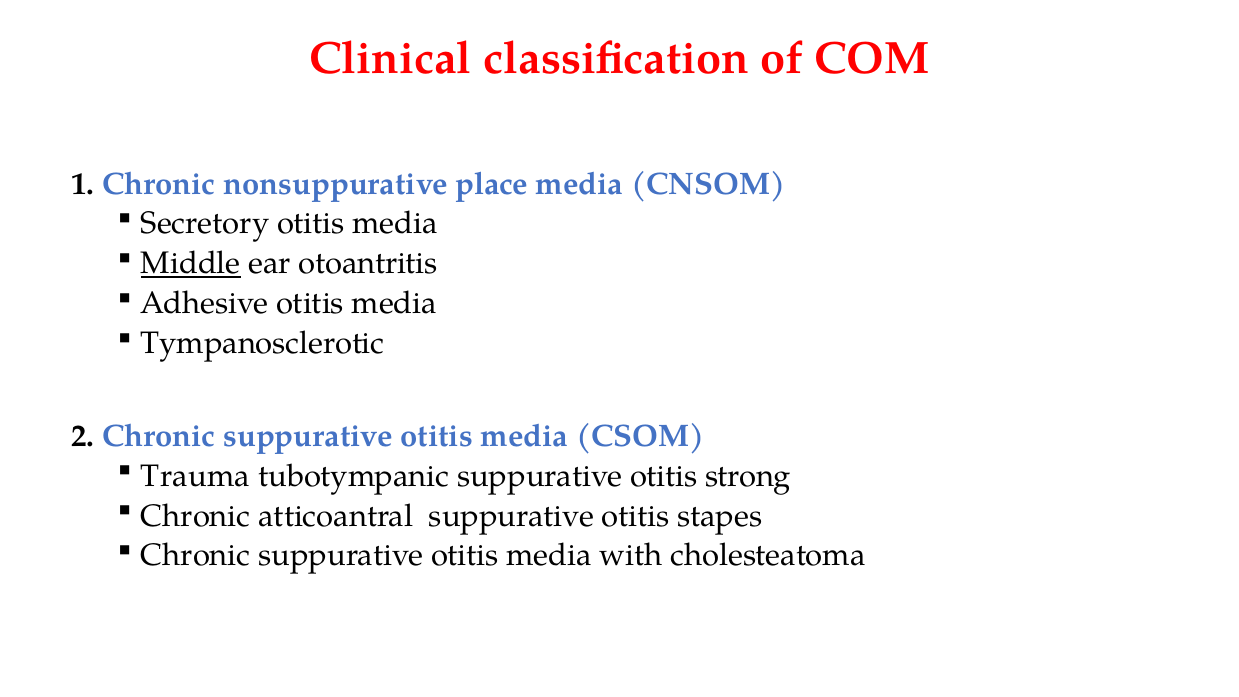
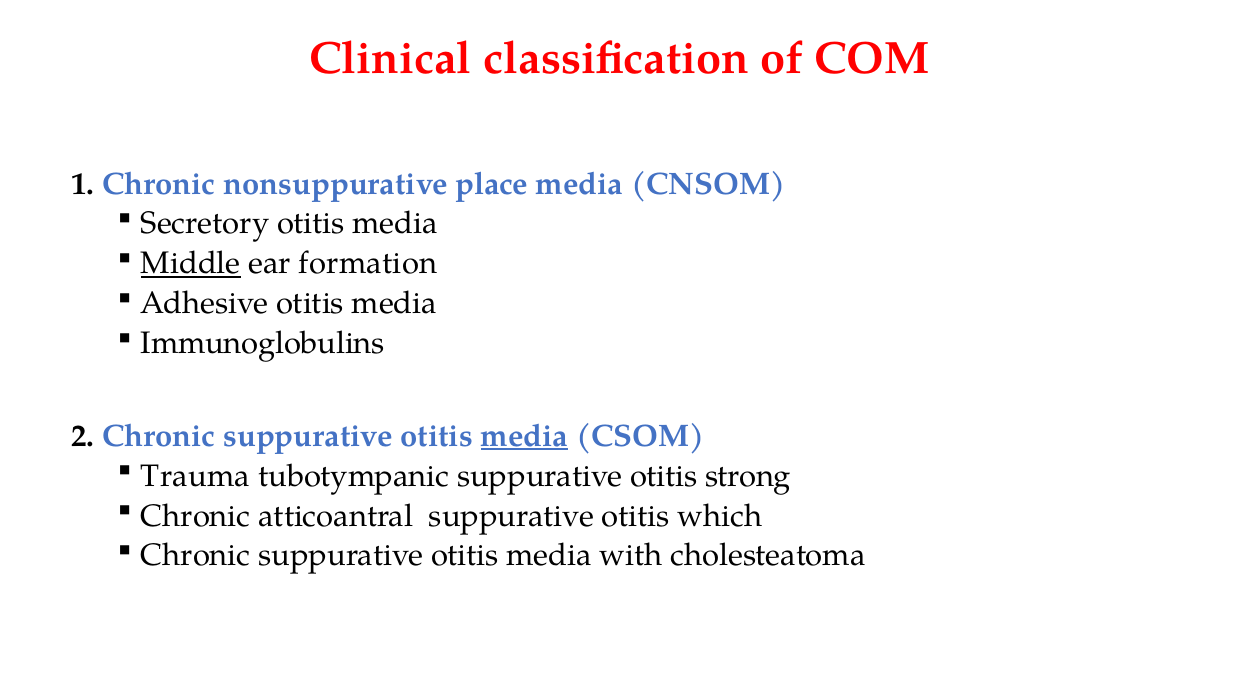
otoantritis: otoantritis -> formation (368, 264)
Tympanosclerotic: Tympanosclerotic -> Immunoglobulins (263, 343)
media underline: none -> present (524, 436)
stapes: stapes -> which (720, 516)
